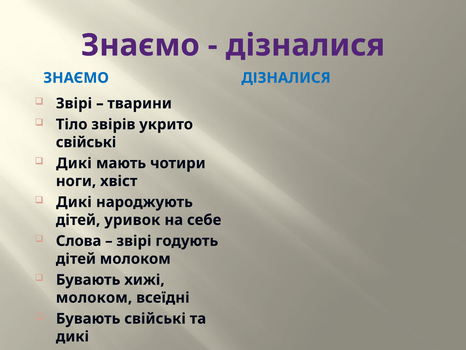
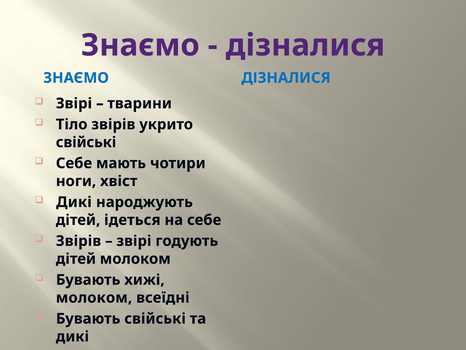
Дикі: Дикі -> Себе (74, 163)
уривок: уривок -> ідеться (132, 220)
Слова: Слова -> Звірів (79, 241)
